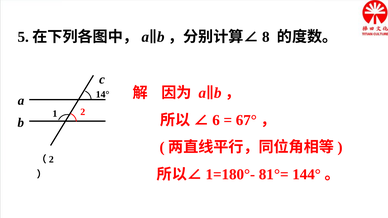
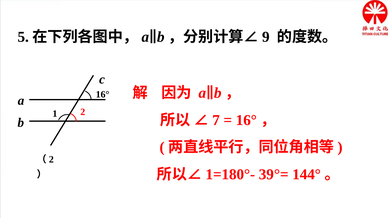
8: 8 -> 9 (266, 37)
14°: 14° -> 16° (103, 94)
6: 6 -> 7 (216, 120)
67°: 67° -> 16° (246, 120)
81°=: 81°= -> 39°= (274, 175)
